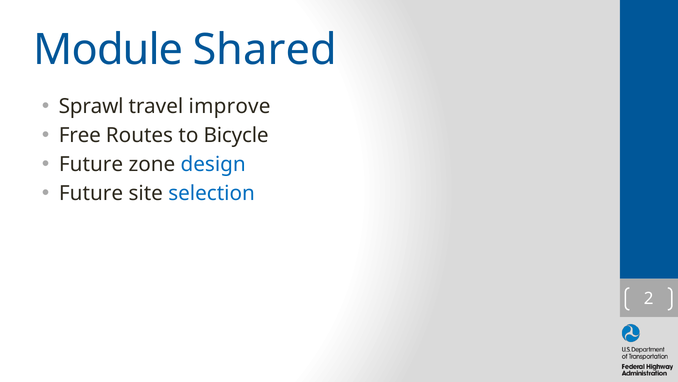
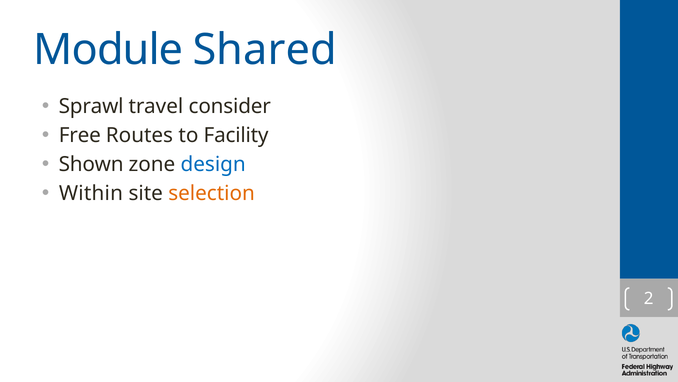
improve: improve -> consider (230, 106)
Bicycle: Bicycle -> Facility (236, 135)
Future: Future -> Shown (91, 164)
Future: Future -> Within (91, 193)
selection colour: blue -> orange (212, 193)
